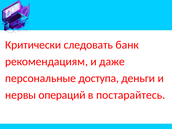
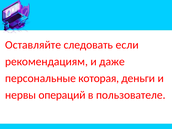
Критически: Критически -> Оставляйте (33, 45)
банк: банк -> если (127, 45)
доступа: доступа -> которая (99, 78)
постарайтесь: постарайтесь -> пользователе (131, 95)
